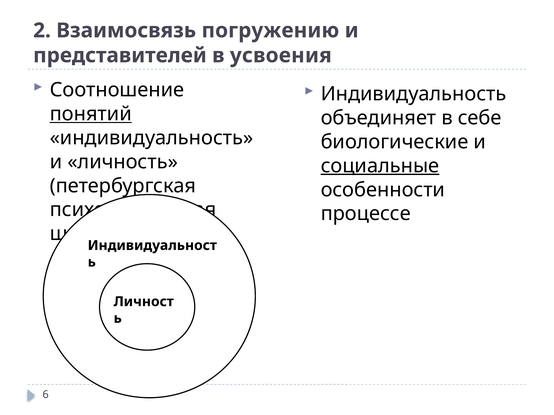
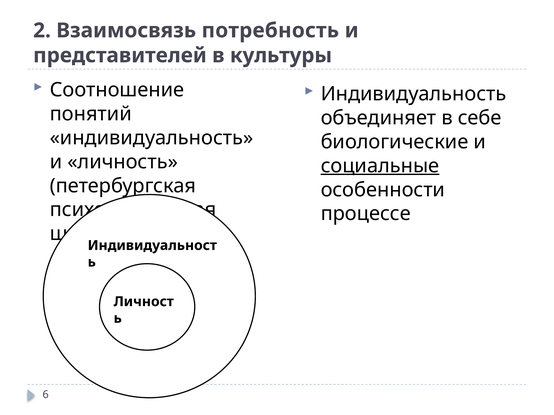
погружению: погружению -> потребность (270, 31)
усвоения: усвоения -> культуры (281, 55)
понятий underline: present -> none (91, 114)
